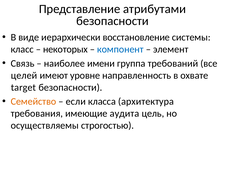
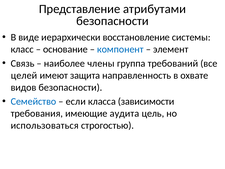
некоторых: некоторых -> основание (65, 49)
имени: имени -> члены (101, 63)
уровне: уровне -> защита (85, 75)
target: target -> видов (24, 87)
Семейство colour: orange -> blue (33, 101)
архитектура: архитектура -> зависимости (146, 101)
осуществляемы: осуществляемы -> использоваться (45, 125)
